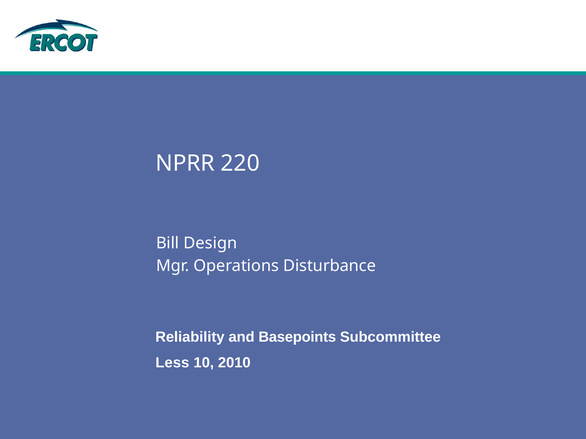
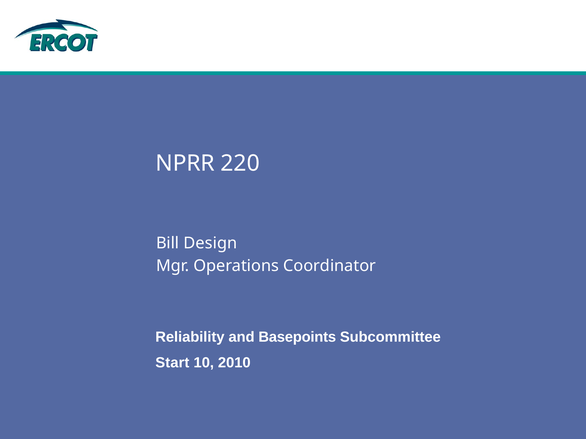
Disturbance: Disturbance -> Coordinator (330, 266)
Less: Less -> Start (172, 363)
